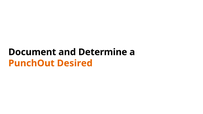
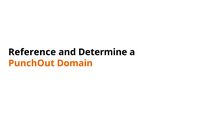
Document: Document -> Reference (32, 52)
Desired: Desired -> Domain (75, 63)
